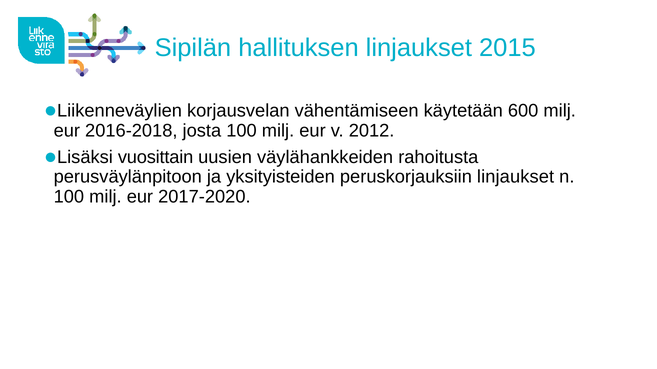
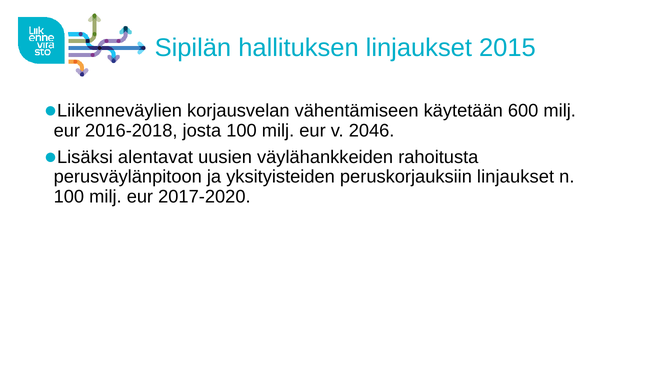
2012: 2012 -> 2046 (372, 131)
vuosittain: vuosittain -> alentavat (155, 157)
